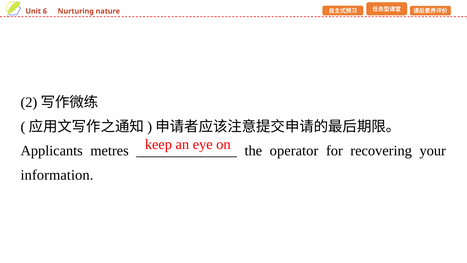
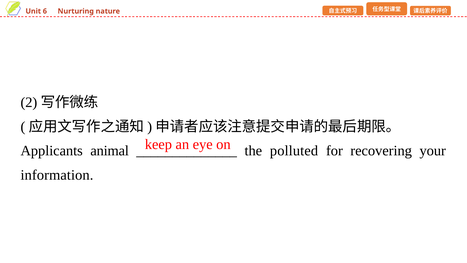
metres: metres -> animal (110, 151)
operator: operator -> polluted (294, 151)
